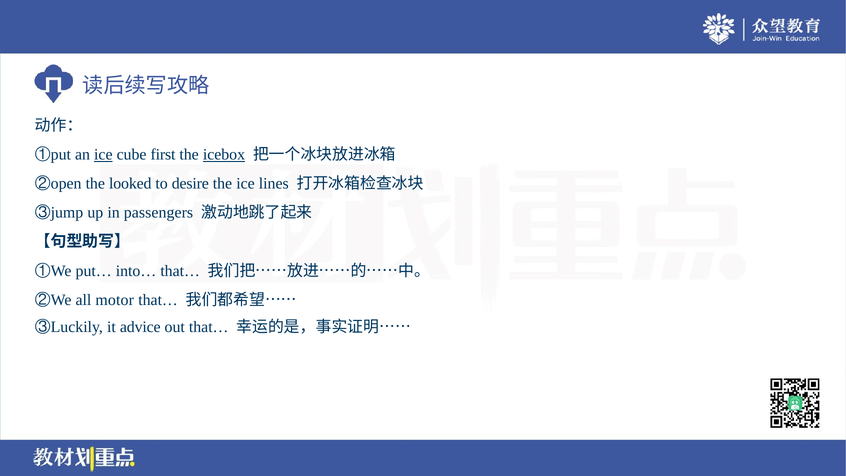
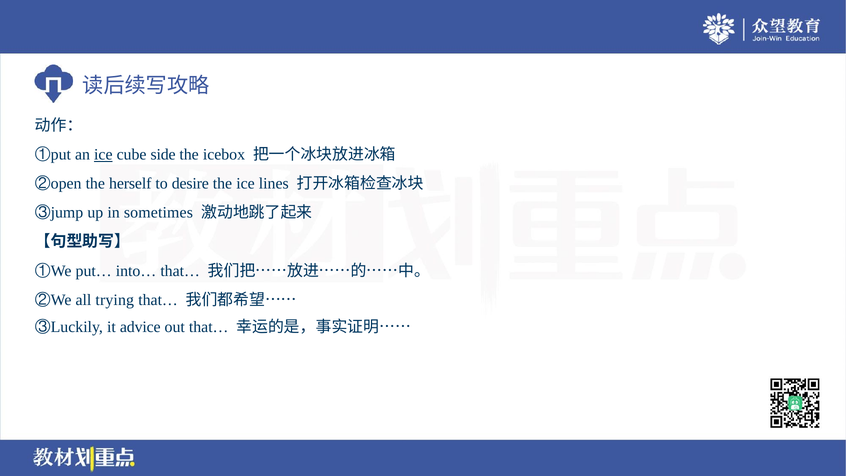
first: first -> side (163, 154)
icebox underline: present -> none (224, 154)
looked: looked -> herself (130, 183)
passengers: passengers -> sometimes (158, 213)
motor: motor -> trying (115, 300)
